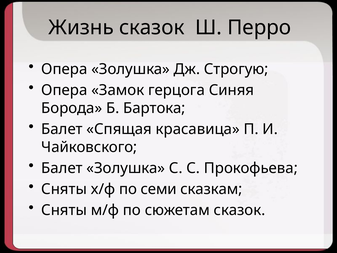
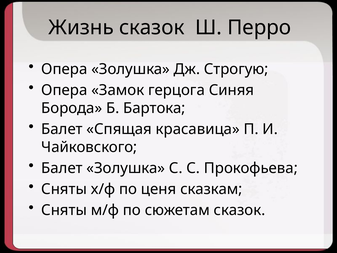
семи: семи -> ценя (159, 189)
